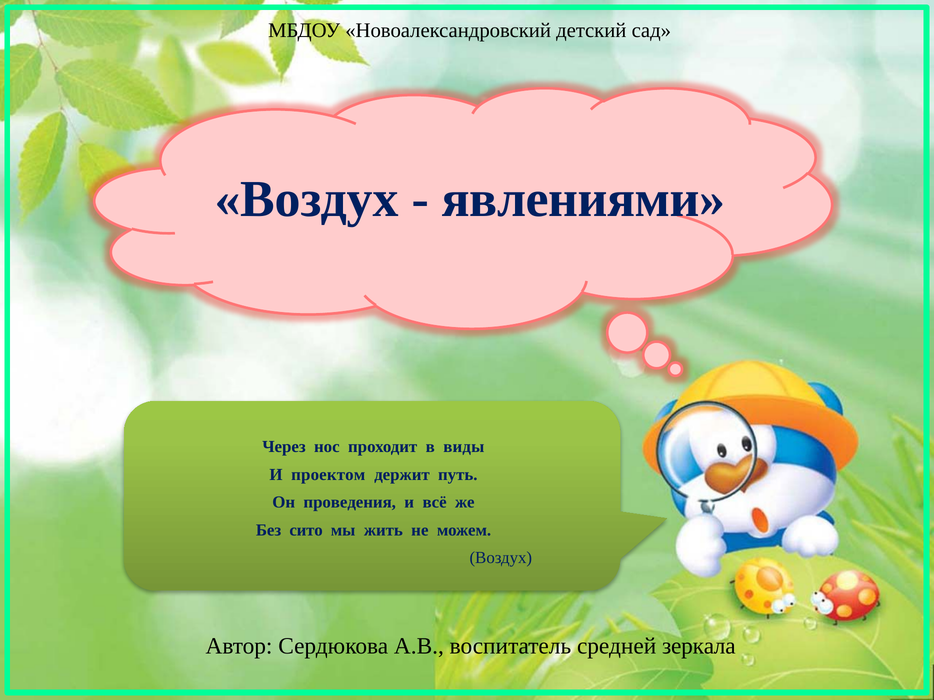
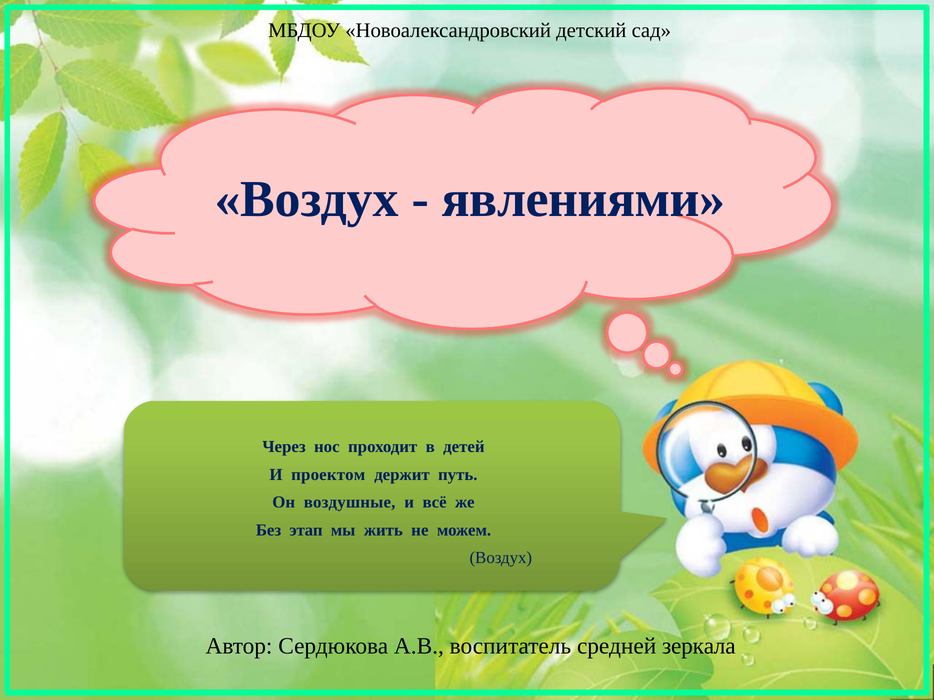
виды: виды -> детей (464, 447)
проведения: проведения -> воздушные (350, 503)
сито: сито -> этап (306, 531)
